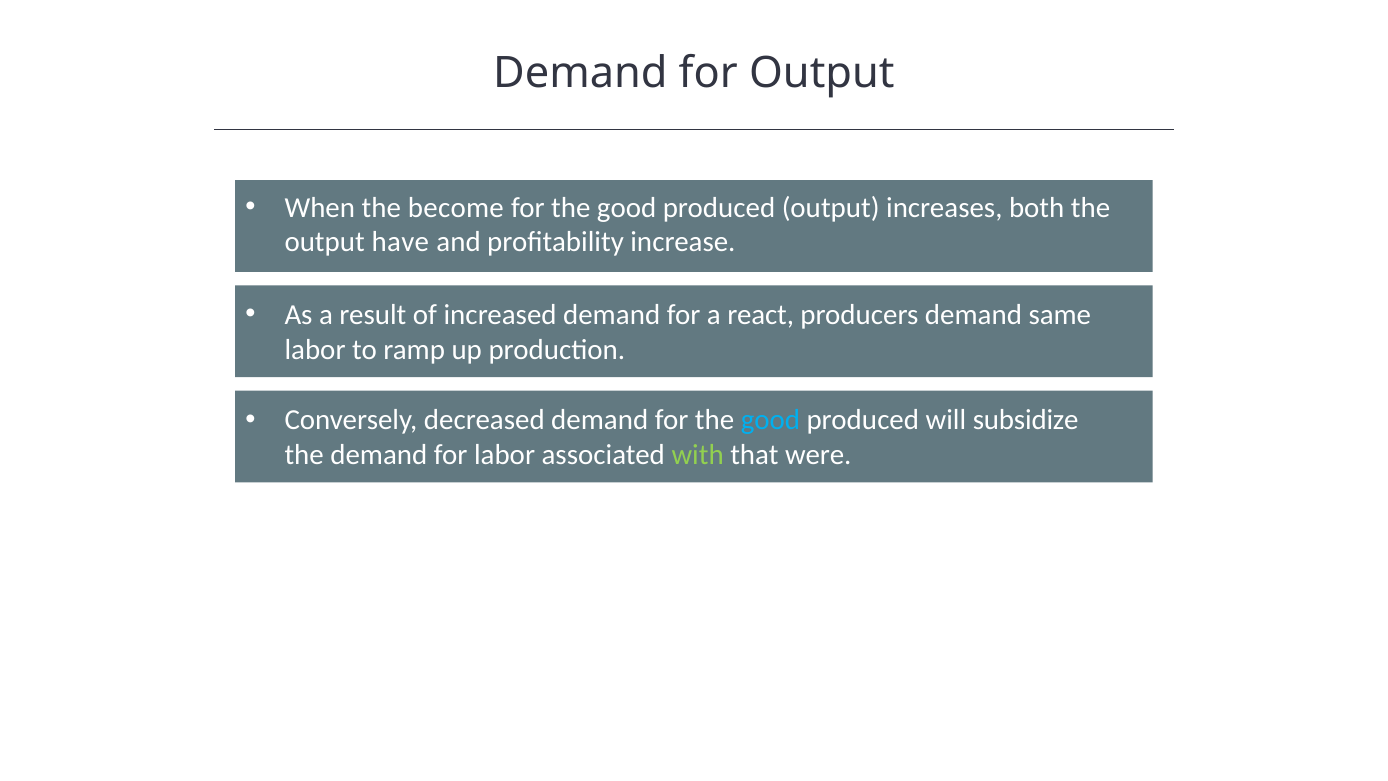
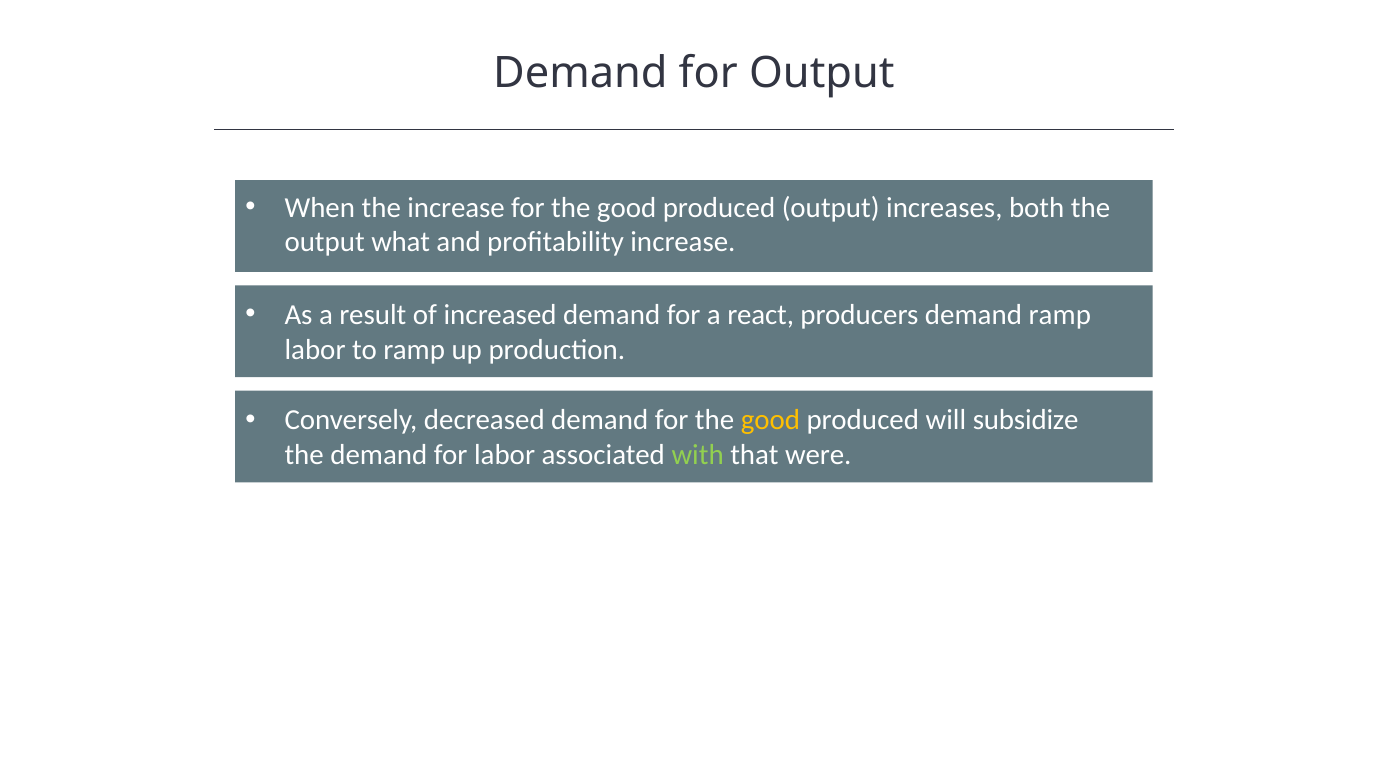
the become: become -> increase (456, 207)
have: have -> what (401, 242)
demand same: same -> ramp (1060, 315)
good colour: light blue -> yellow (770, 420)
